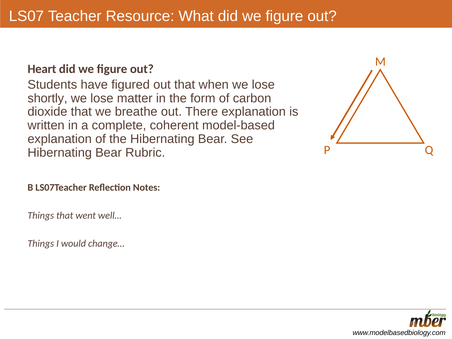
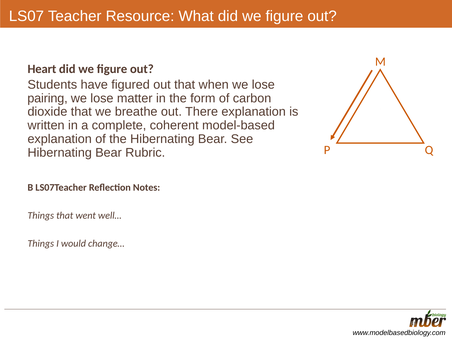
shortly: shortly -> pairing (48, 98)
